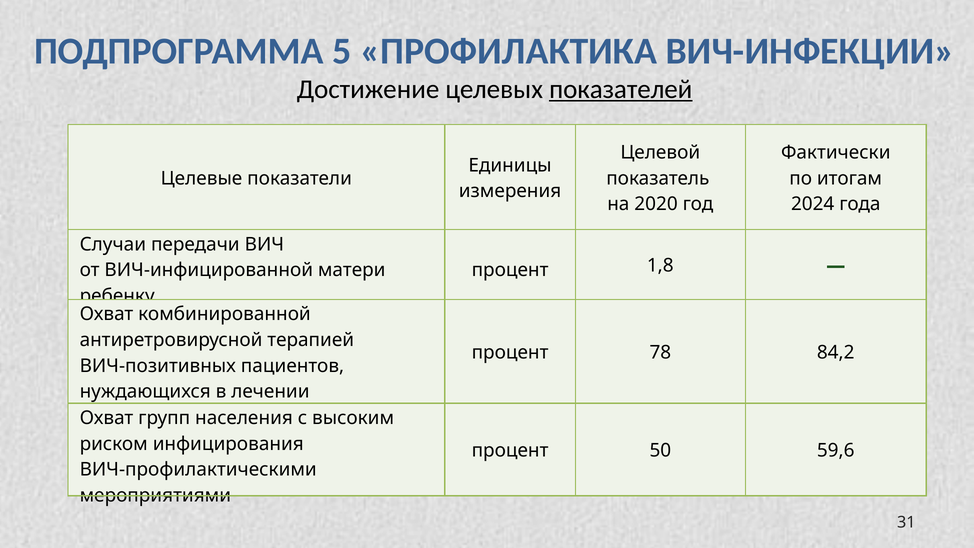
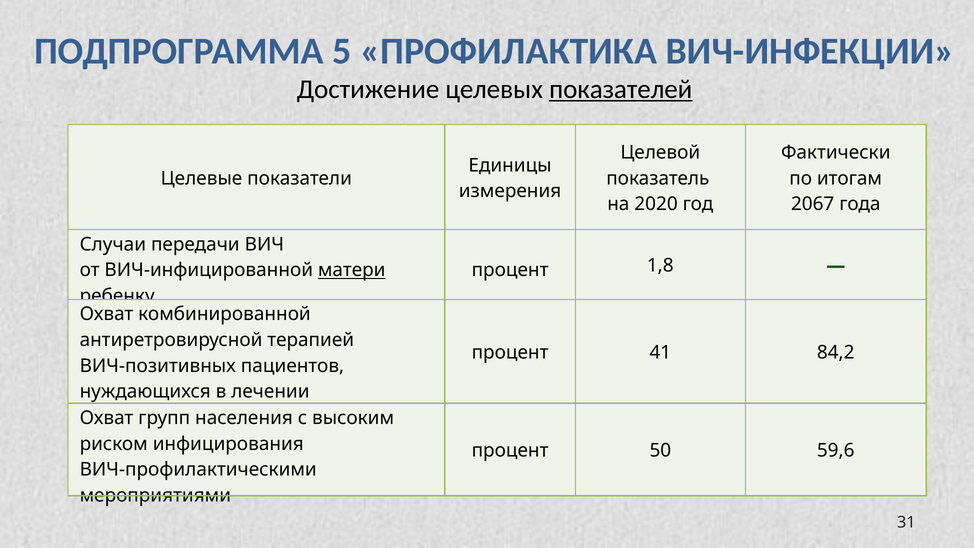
2024: 2024 -> 2067 (813, 204)
матери underline: none -> present (352, 270)
78: 78 -> 41 (660, 352)
